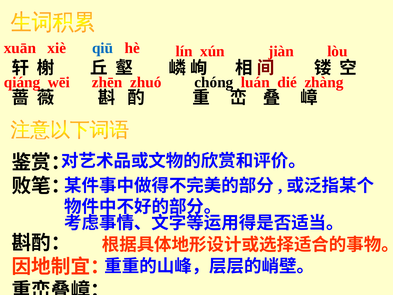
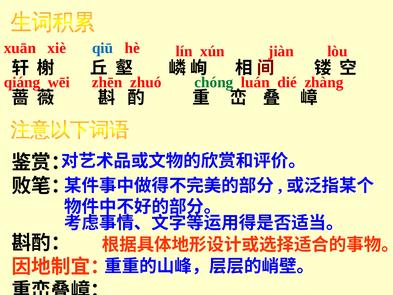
chóng colour: black -> green (214, 82)
